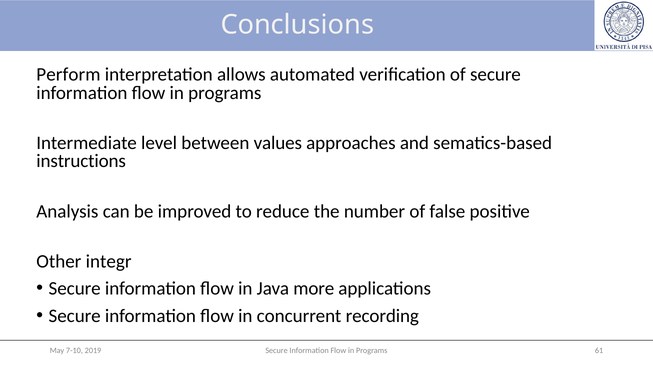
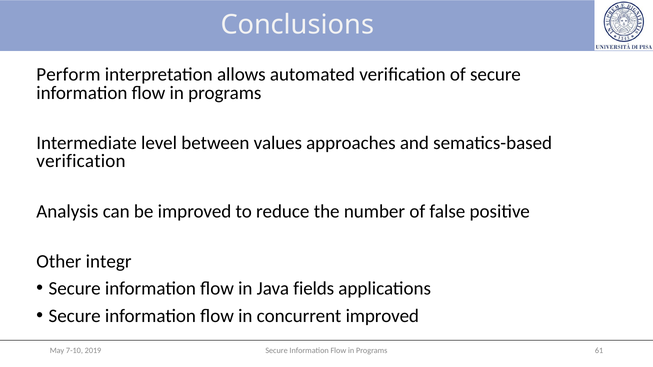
instructions: instructions -> verification (81, 161)
more: more -> fields (314, 289)
concurrent recording: recording -> improved (382, 316)
